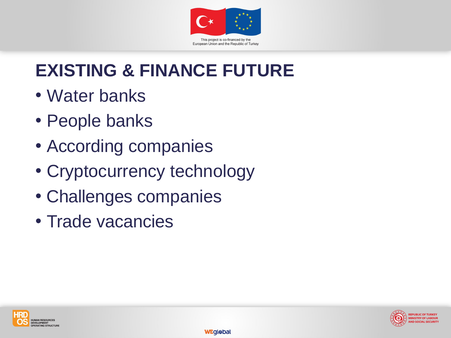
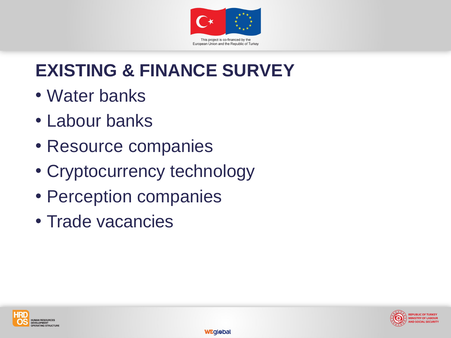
FUTURE: FUTURE -> SURVEY (258, 71)
People: People -> Labour (74, 121)
According: According -> Resource (85, 146)
Challenges: Challenges -> Perception (89, 197)
